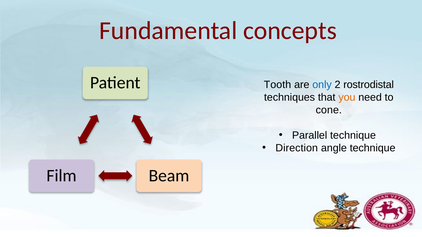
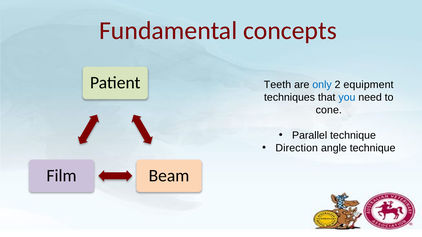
Tooth: Tooth -> Teeth (277, 85)
rostrodistal: rostrodistal -> equipment (369, 85)
you colour: orange -> blue (347, 98)
